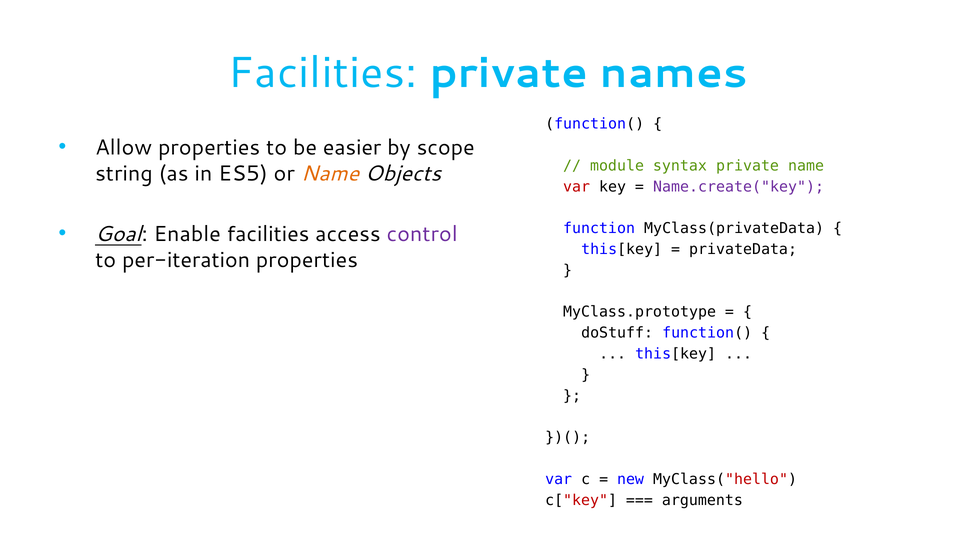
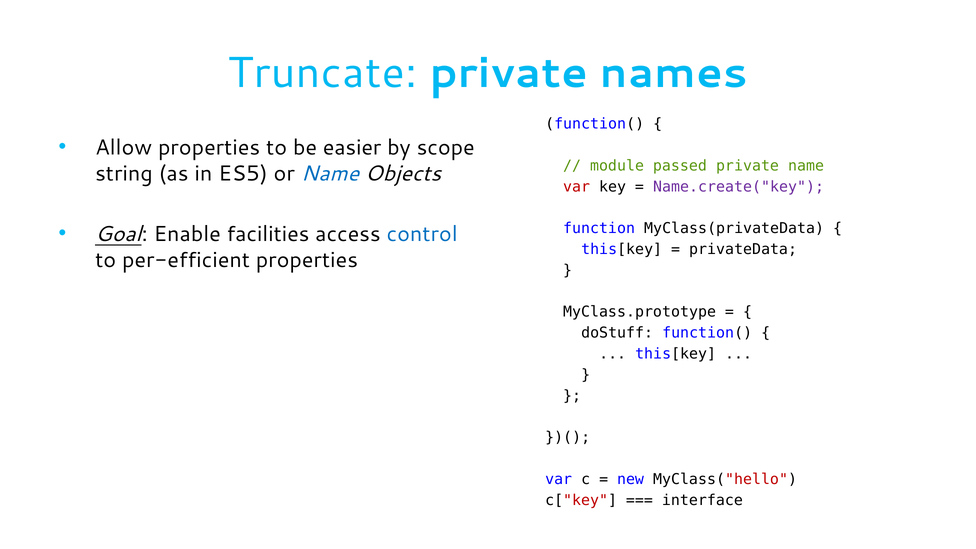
Facilities: Facilities -> Truncate (323, 73)
syntax: syntax -> passed (680, 166)
Name colour: orange -> blue (330, 173)
control colour: purple -> blue (422, 234)
per-iteration: per-iteration -> per-efficient (186, 260)
arguments: arguments -> interface (702, 500)
